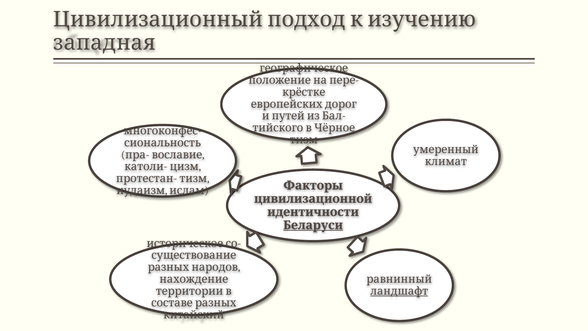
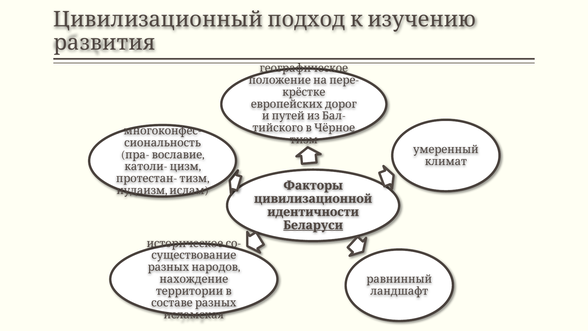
западная: западная -> развития (104, 43)
ландшафт underline: present -> none (399, 291)
китайский: китайский -> исламская (194, 315)
